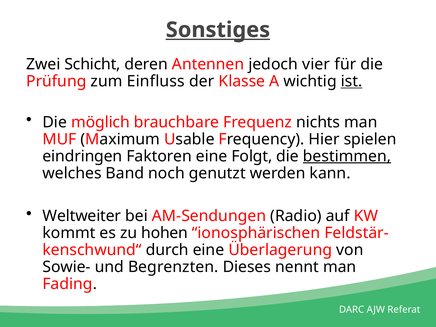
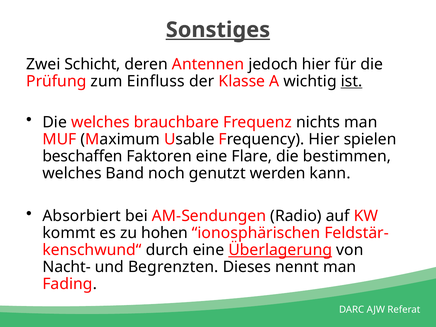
jedoch vier: vier -> hier (316, 64)
Die möglich: möglich -> welches (100, 122)
eindringen: eindringen -> beschaffen (82, 156)
Folgt: Folgt -> Flare (252, 156)
bestimmen underline: present -> none (347, 156)
Weltweiter: Weltweiter -> Absorbiert (82, 216)
Überlagerung underline: none -> present (280, 250)
Sowie-: Sowie- -> Nacht- (67, 267)
